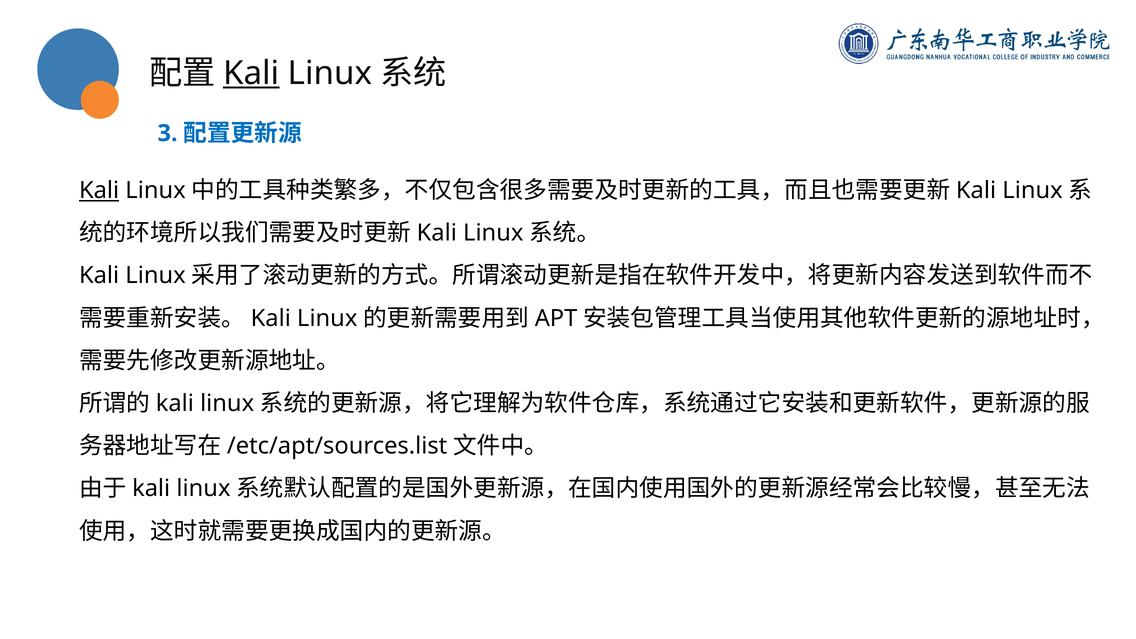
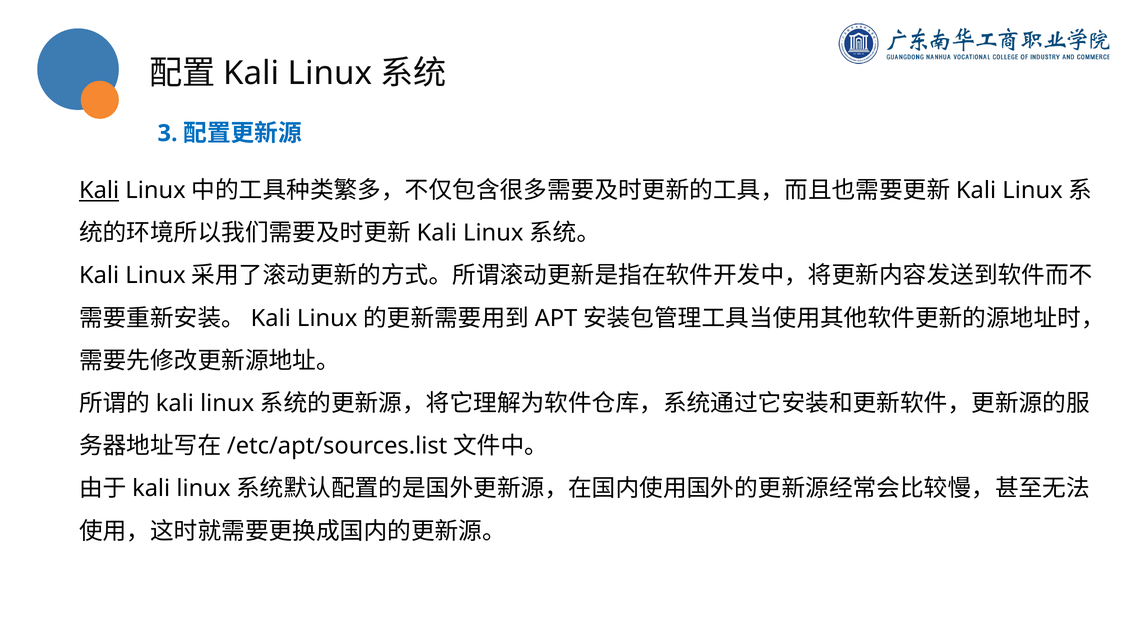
Kali underline: present -> none (251, 73)
